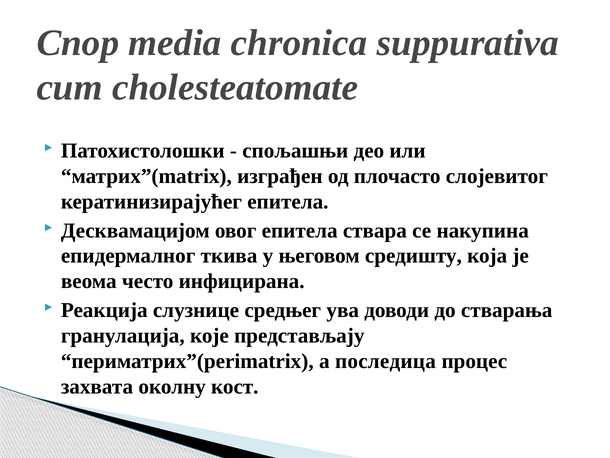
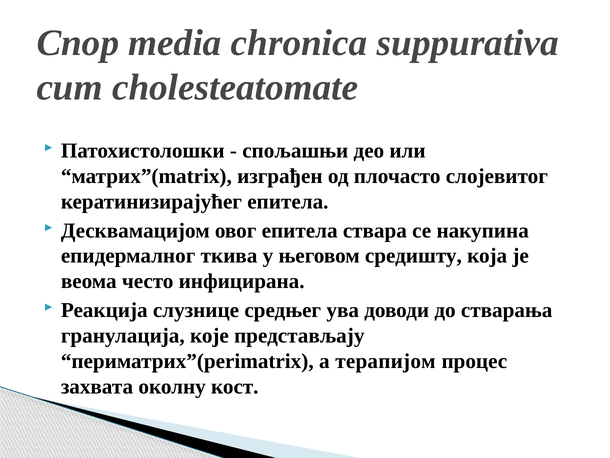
последица: последица -> терапијом (385, 361)
